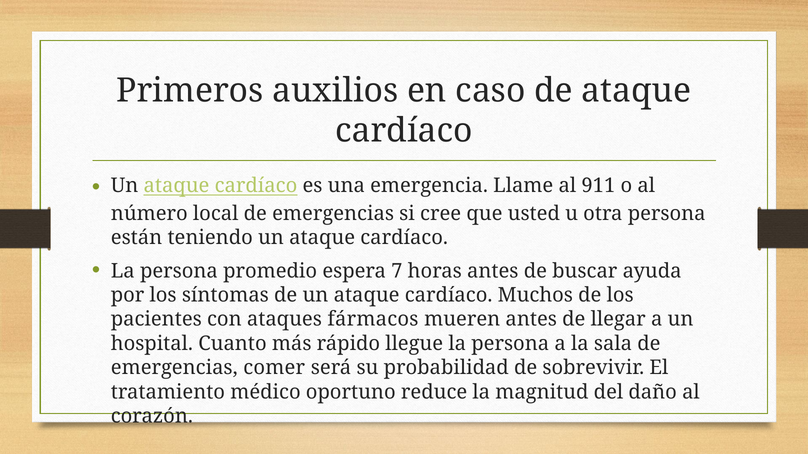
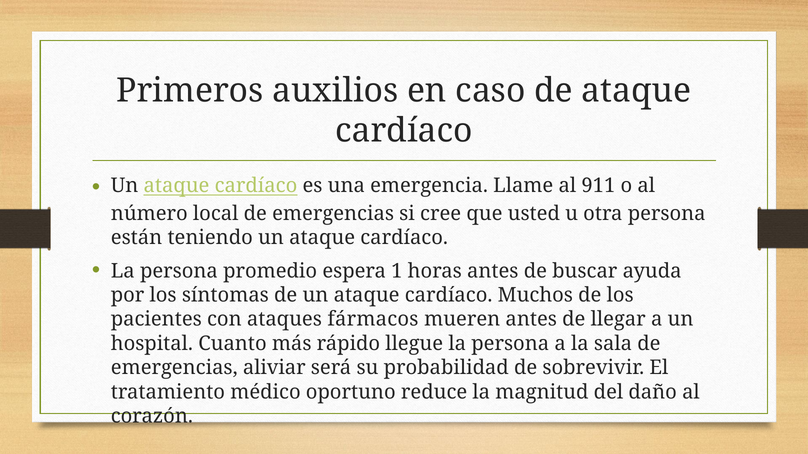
7: 7 -> 1 (397, 271)
comer: comer -> aliviar (274, 368)
